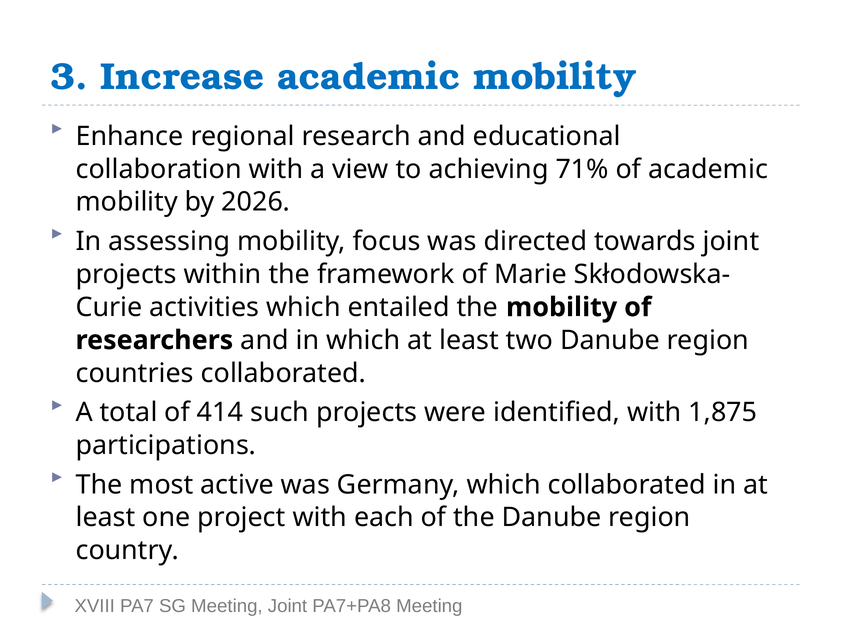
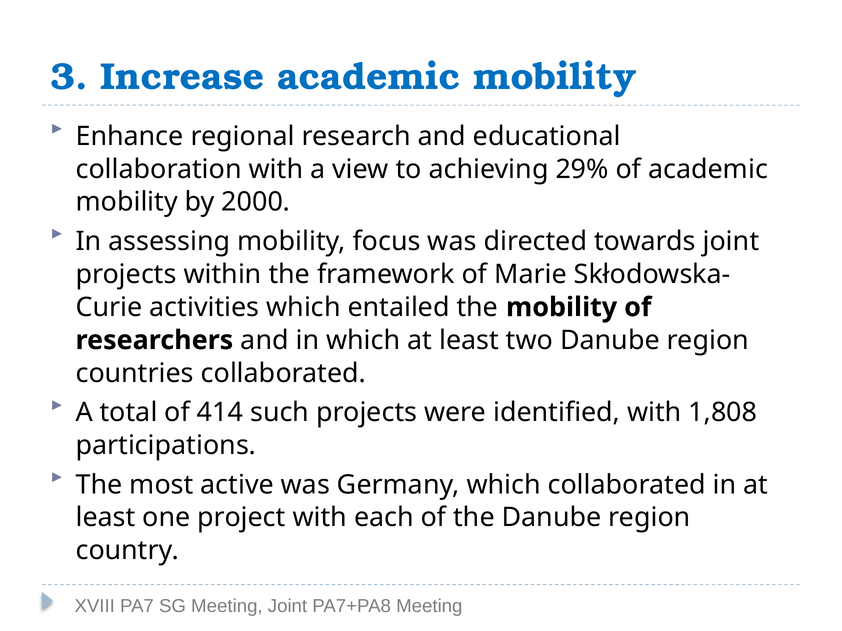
71%: 71% -> 29% (582, 169)
2026: 2026 -> 2000 (256, 202)
1,875: 1,875 -> 1,808 (723, 413)
